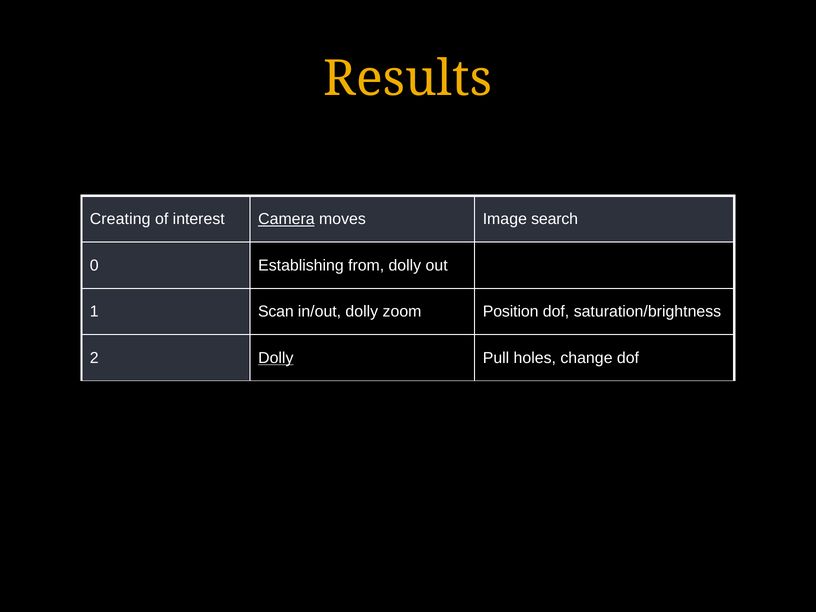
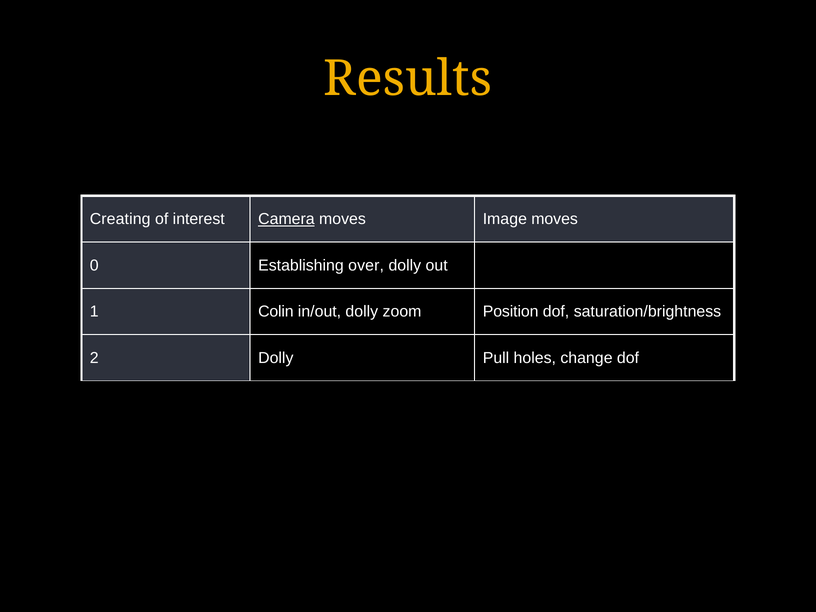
Image search: search -> moves (555, 219)
from: from -> over (366, 265)
Scan: Scan -> Colin (276, 312)
Dolly underline: present -> none (276, 358)
